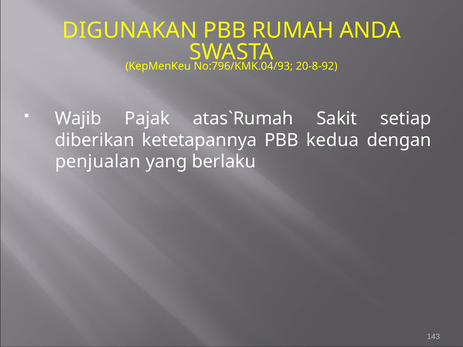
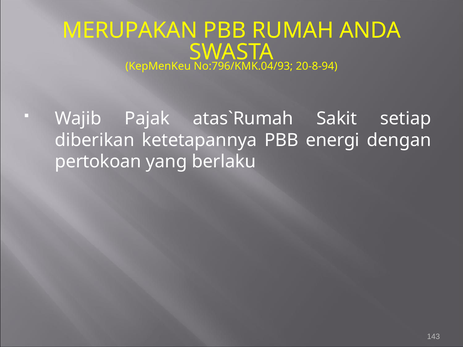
DIGUNAKAN: DIGUNAKAN -> MERUPAKAN (130, 30)
20-8-92: 20-8-92 -> 20-8-94 (317, 66)
kedua: kedua -> energi (333, 140)
penjualan: penjualan -> pertokoan (98, 162)
